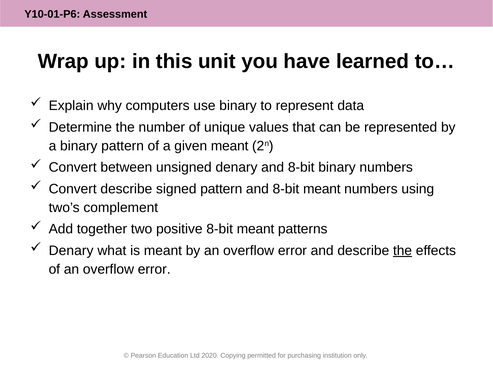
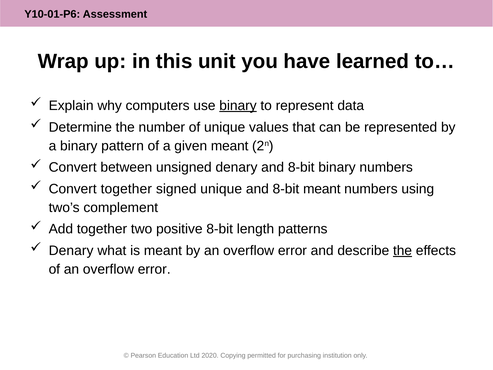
binary underline: none -> present (238, 106)
Convert describe: describe -> together (126, 189)
signed pattern: pattern -> unique (221, 189)
positive 8-bit meant: meant -> length (255, 229)
